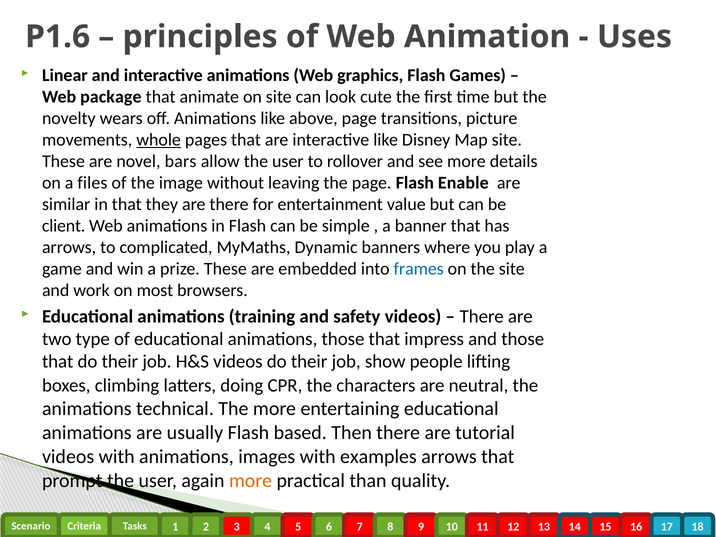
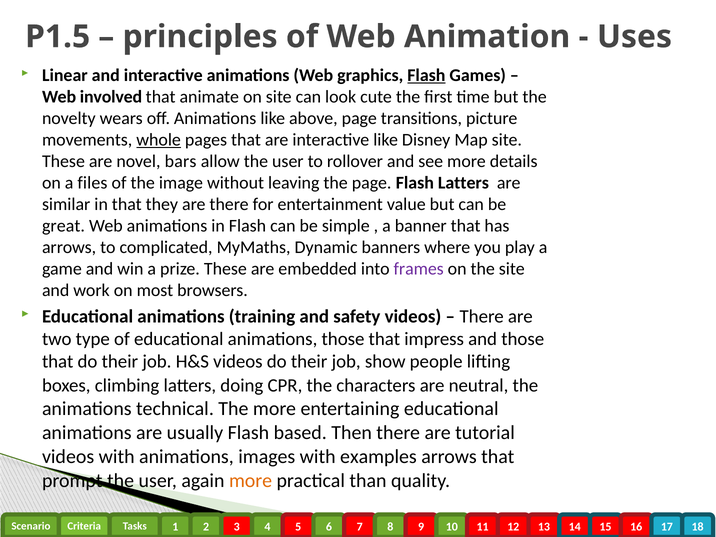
P1.6: P1.6 -> P1.5 (58, 37)
Flash underline: none -> present (426, 75)
package: package -> involved (111, 97)
Flash Enable: Enable -> Latters (463, 183)
client: client -> great (63, 226)
frames colour: blue -> purple (419, 269)
